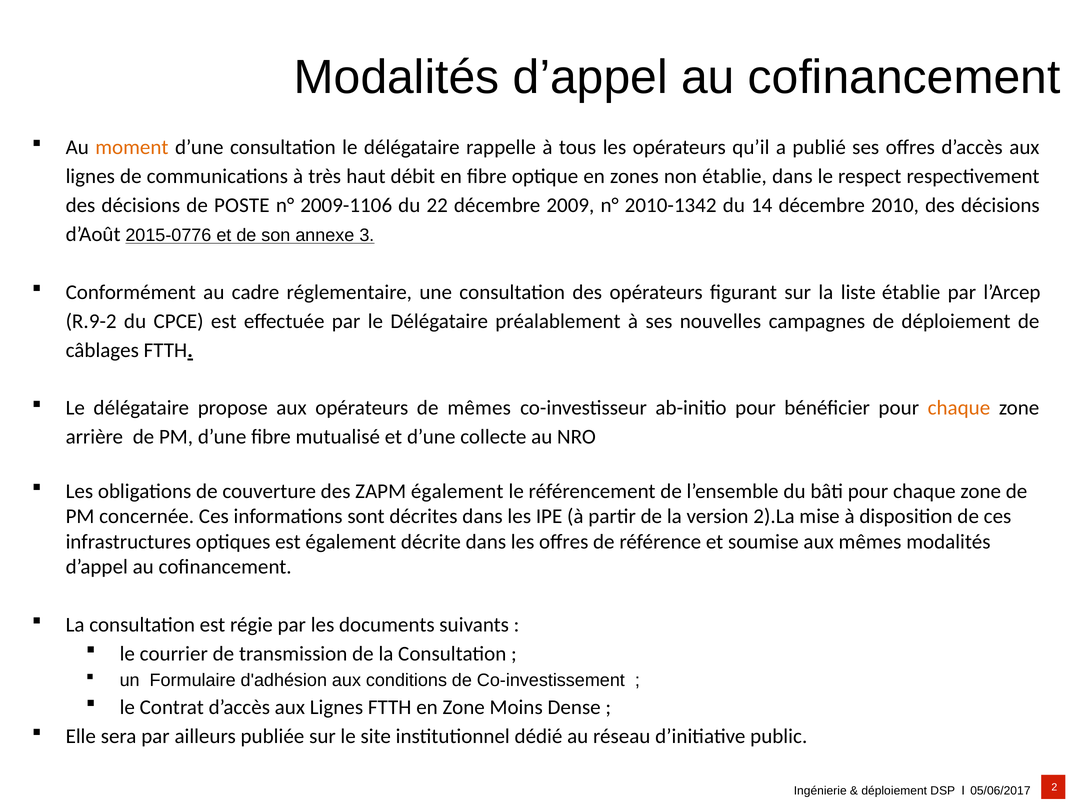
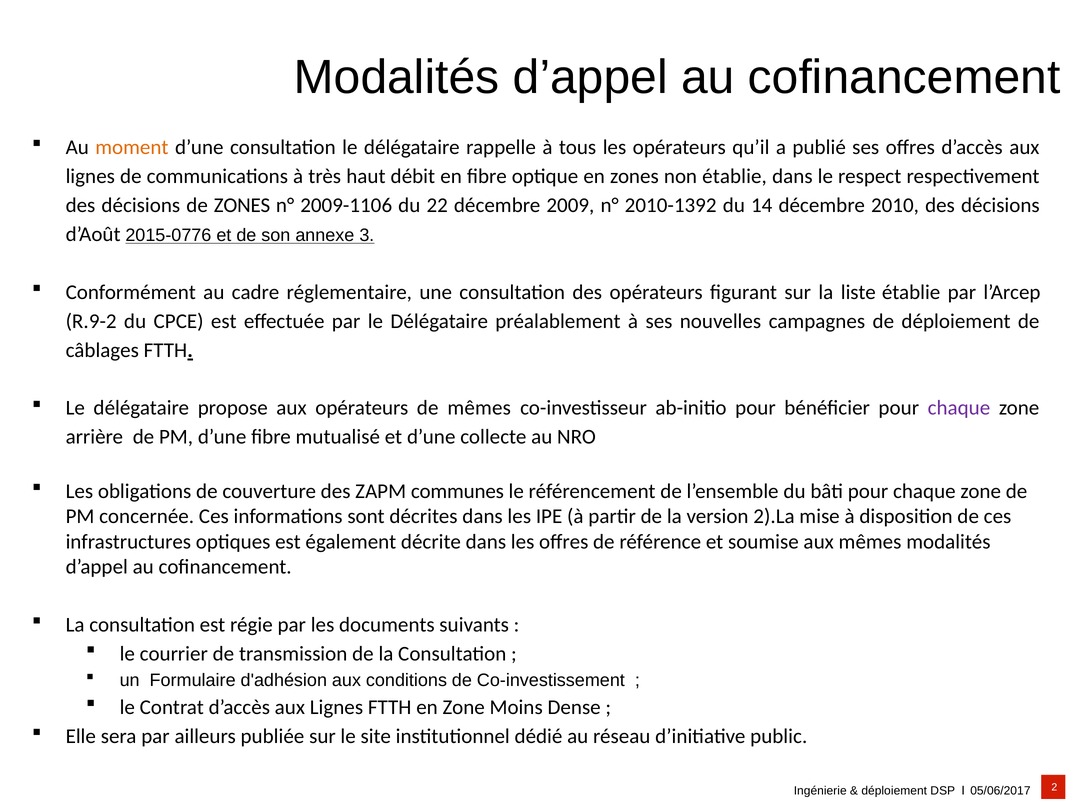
de POSTE: POSTE -> ZONES (242, 206)
2010-1342: 2010-1342 -> 2010-1392 (671, 206)
chaque colour: orange -> purple (959, 408)
ZAPM également: également -> communes (457, 492)
